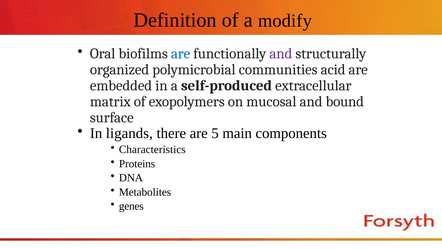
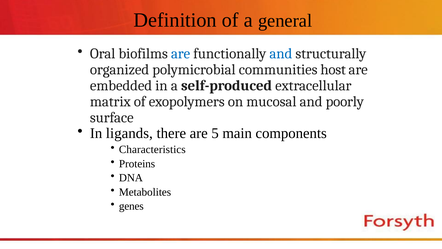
modify: modify -> general (285, 21)
and colour: purple -> blue (281, 54)
acid: acid -> host (333, 70)
bound: bound -> poorly (345, 101)
